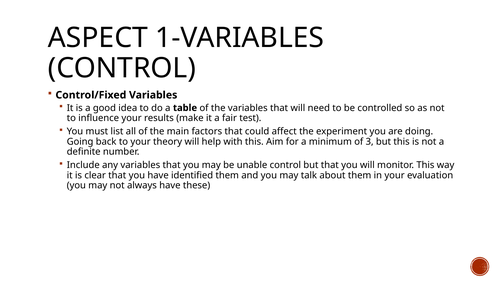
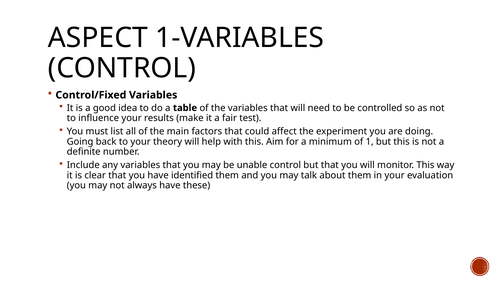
3: 3 -> 1 (370, 142)
